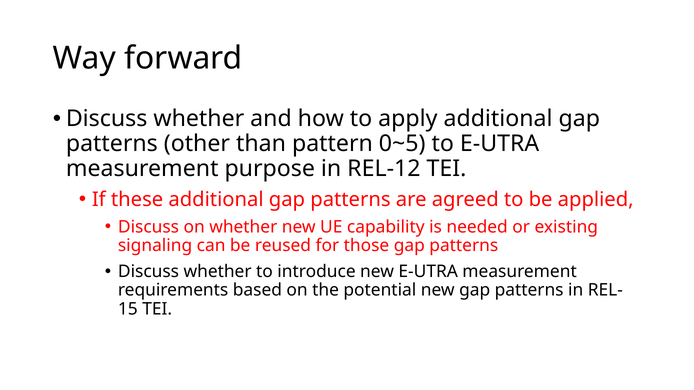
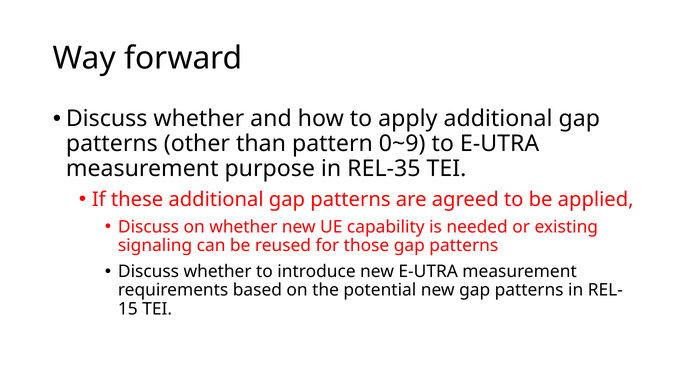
0~5: 0~5 -> 0~9 (402, 144)
REL-12: REL-12 -> REL-35 (384, 169)
